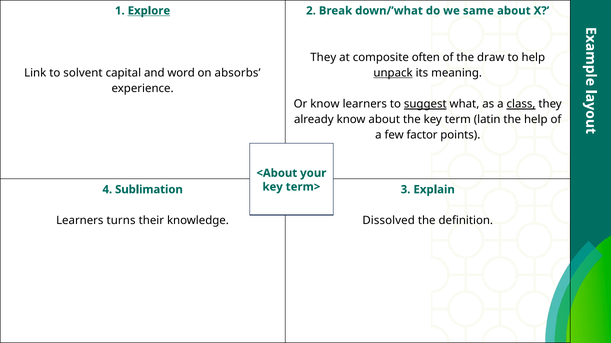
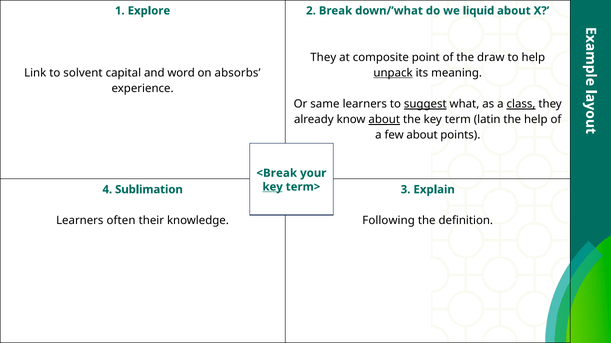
Explore underline: present -> none (149, 11)
same: same -> liquid (478, 11)
often: often -> point (426, 57)
Or know: know -> same (325, 104)
about underline: none -> present (384, 120)
few factor: factor -> about (422, 135)
<About: <About -> <Break (277, 173)
key underline: none -> present (273, 187)
turns: turns -> often (121, 221)
Dissolved: Dissolved -> Following (389, 221)
